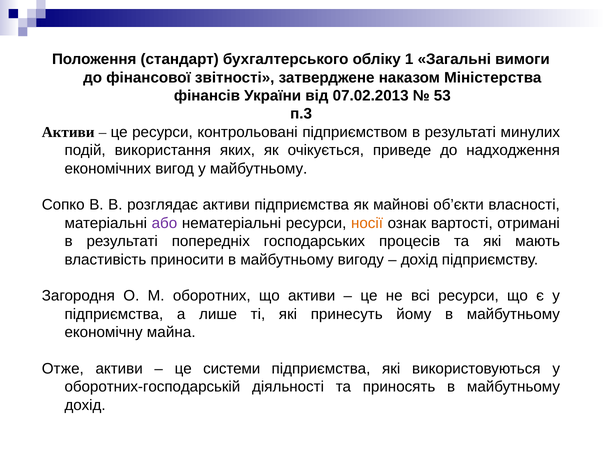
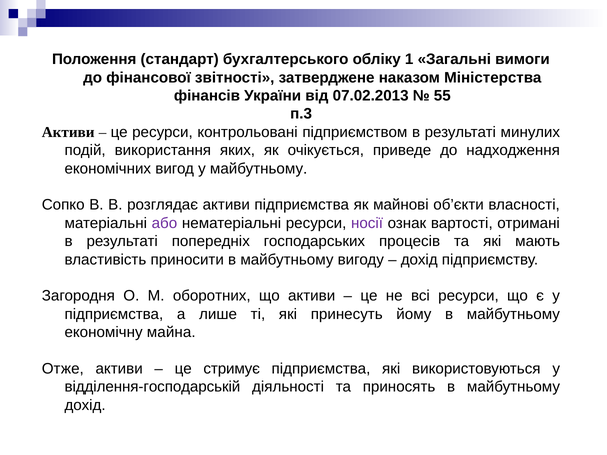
53: 53 -> 55 (442, 96)
носії colour: orange -> purple (367, 223)
системи: системи -> стримує (232, 369)
оборотних-господарській: оборотних-господарській -> вiддiлення-господарській (152, 387)
